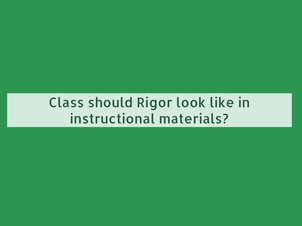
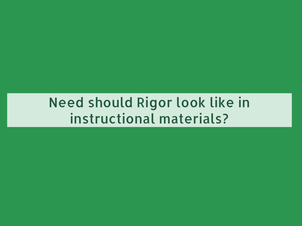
Class: Class -> Need (66, 103)
